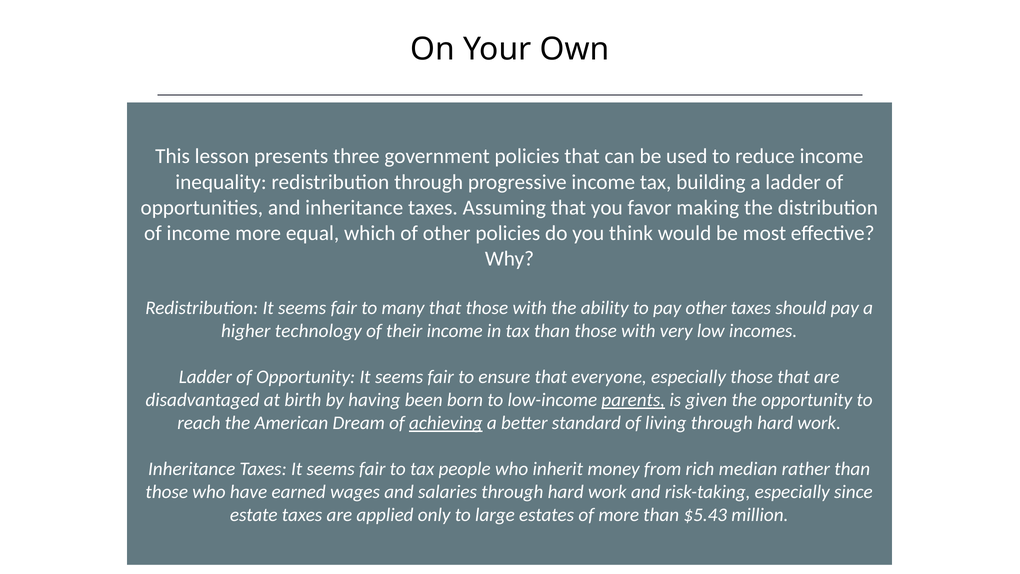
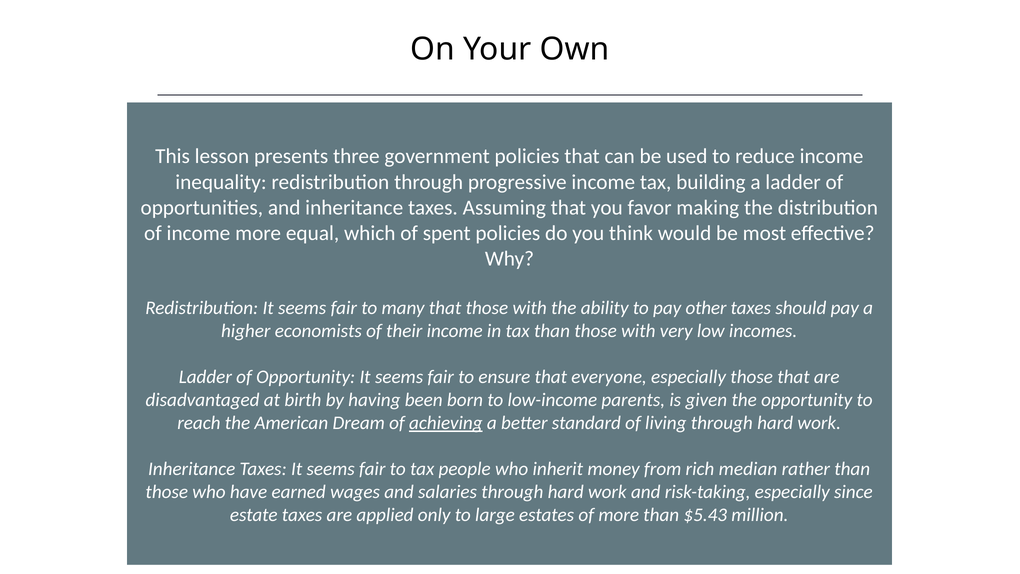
of other: other -> spent (447, 233)
technology: technology -> economists (318, 331)
parents underline: present -> none (633, 400)
